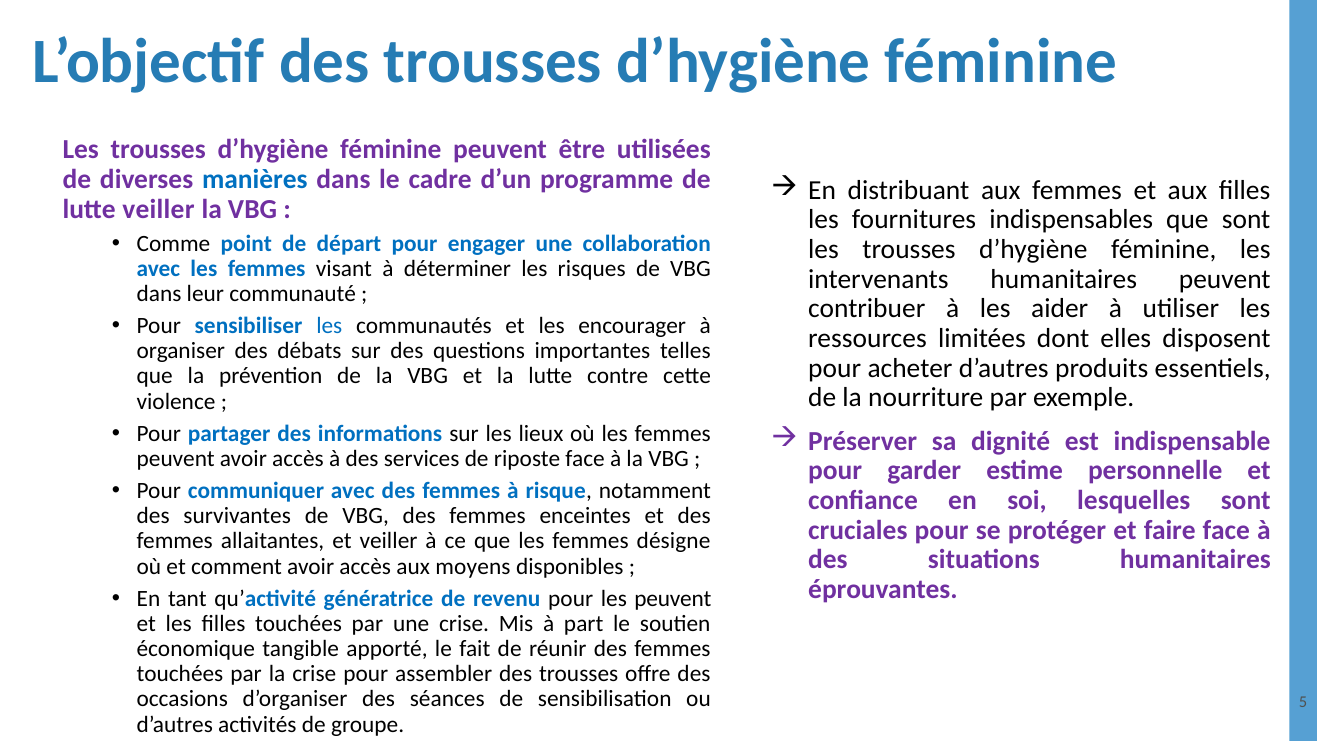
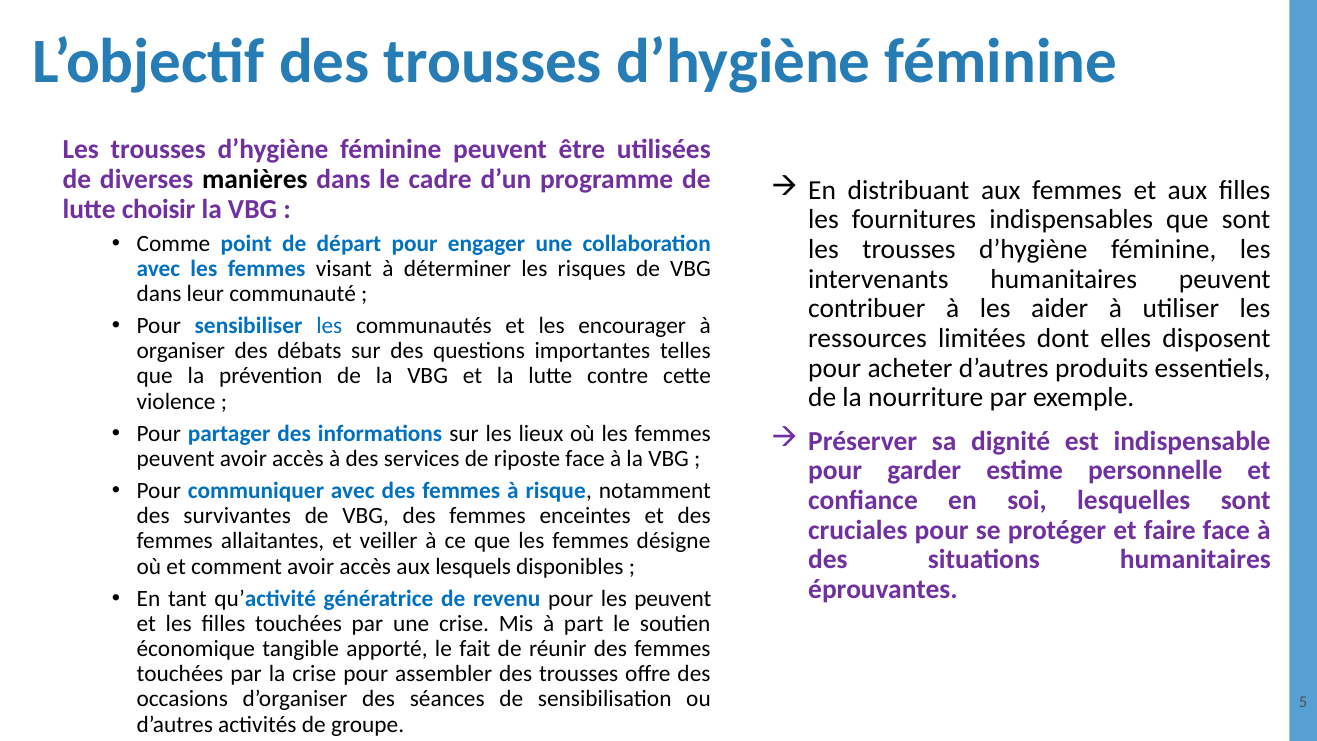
manières colour: blue -> black (255, 179)
lutte veiller: veiller -> choisir (159, 209)
moyens: moyens -> lesquels (473, 566)
